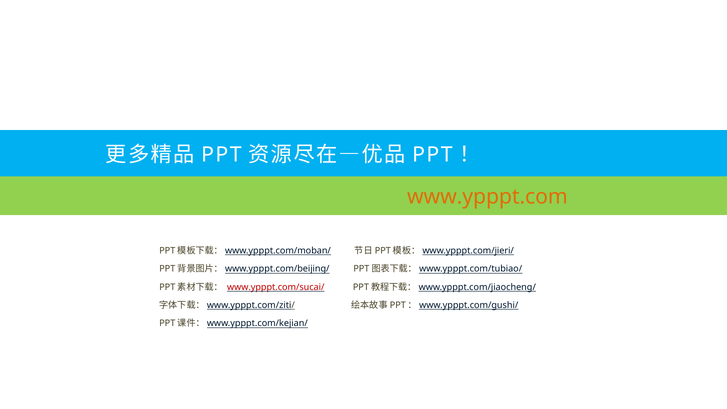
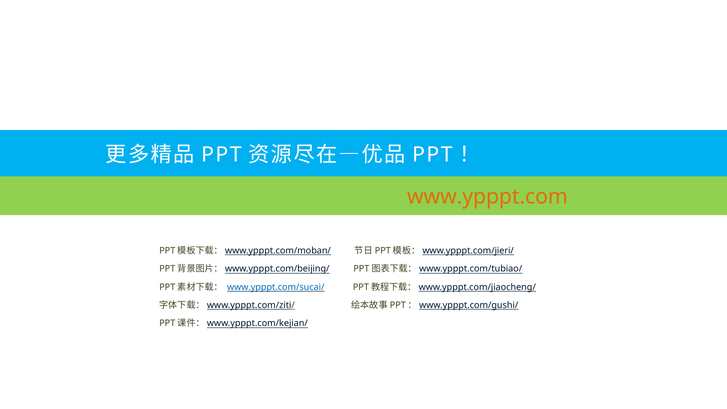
www.ypppt.com/sucai/ colour: red -> blue (276, 287)
